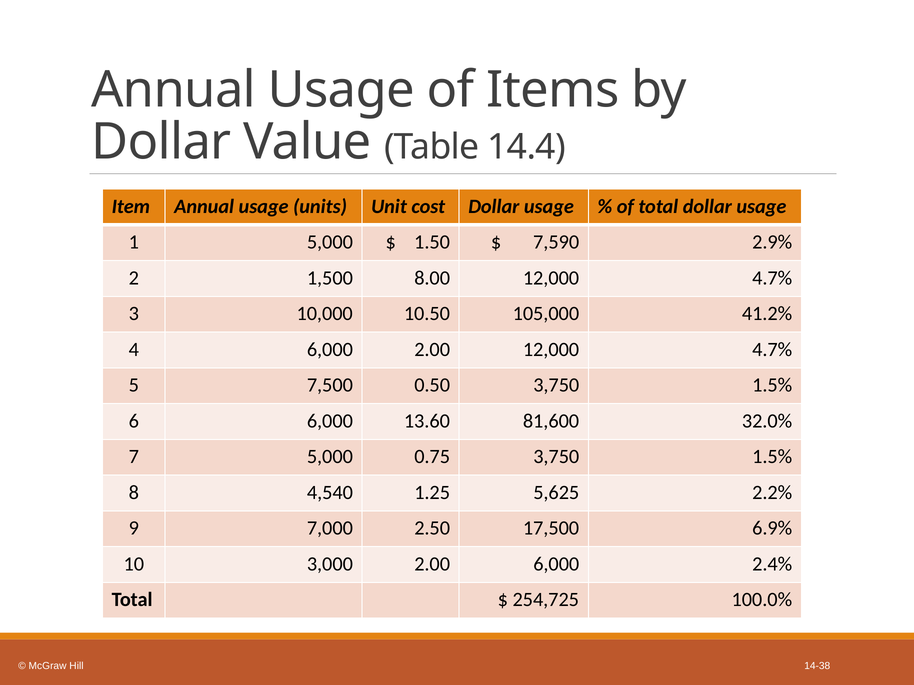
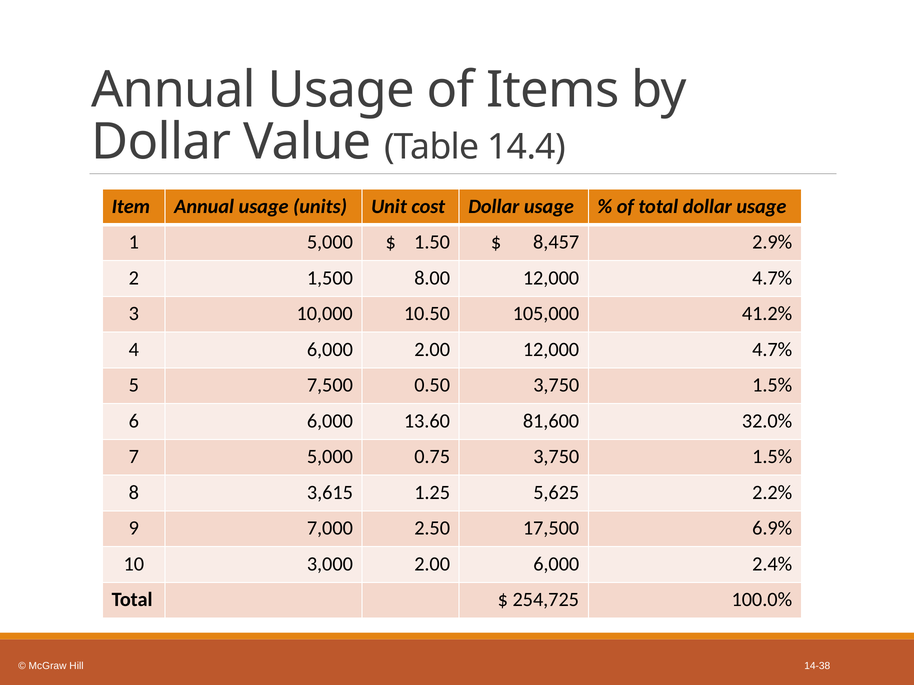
7,590: 7,590 -> 8,457 (556, 242)
4,540: 4,540 -> 3,615 (330, 493)
